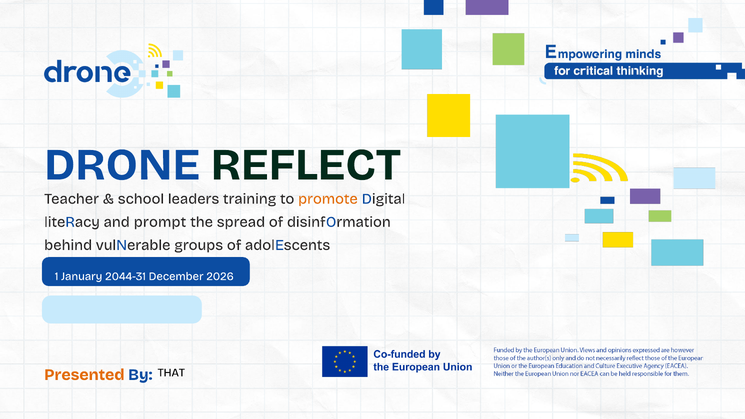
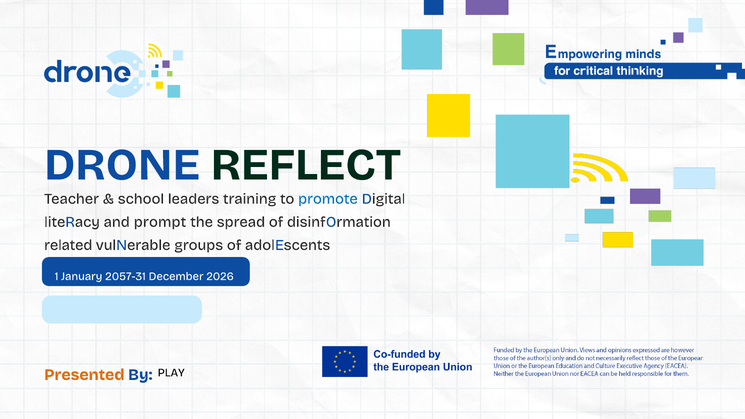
promote colour: orange -> blue (328, 199)
behind: behind -> related (68, 245)
2044-31: 2044-31 -> 2057-31 (125, 276)
THAT: THAT -> PLAY (171, 373)
